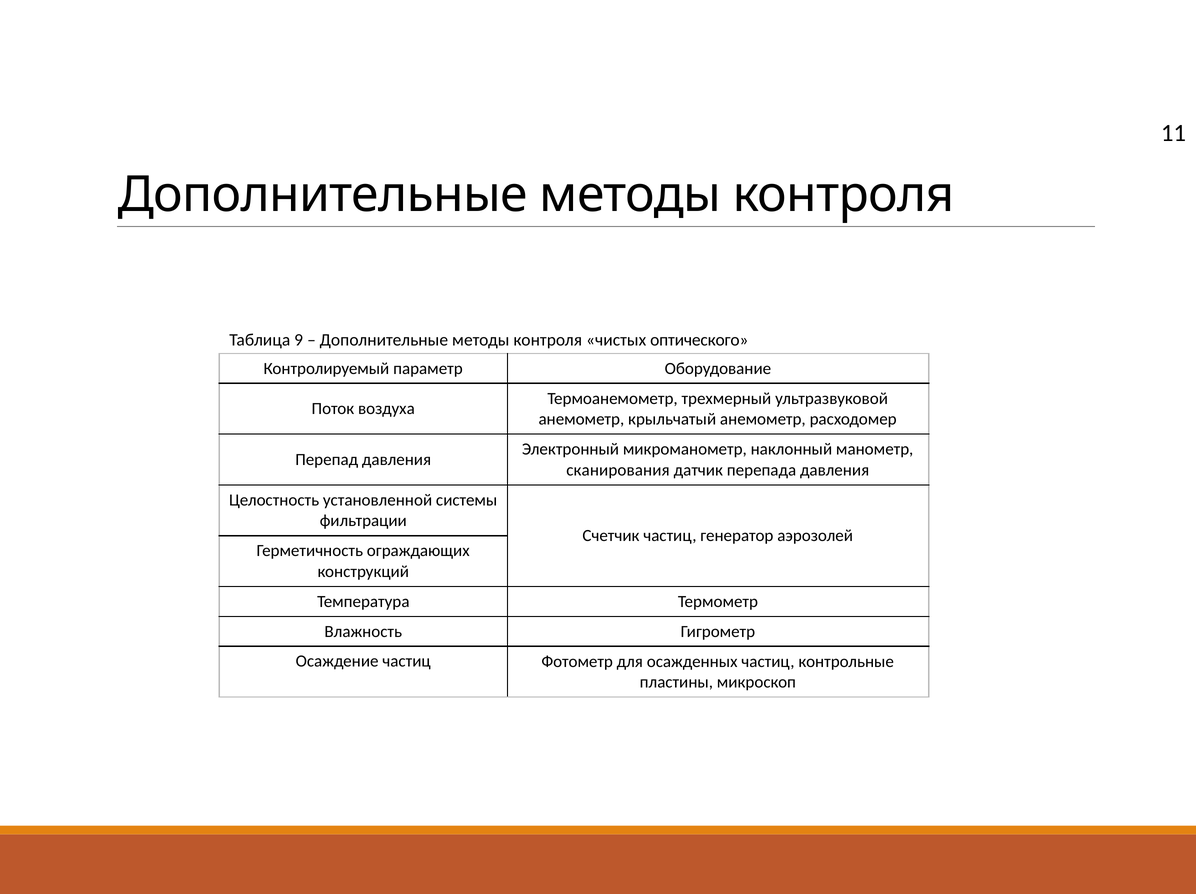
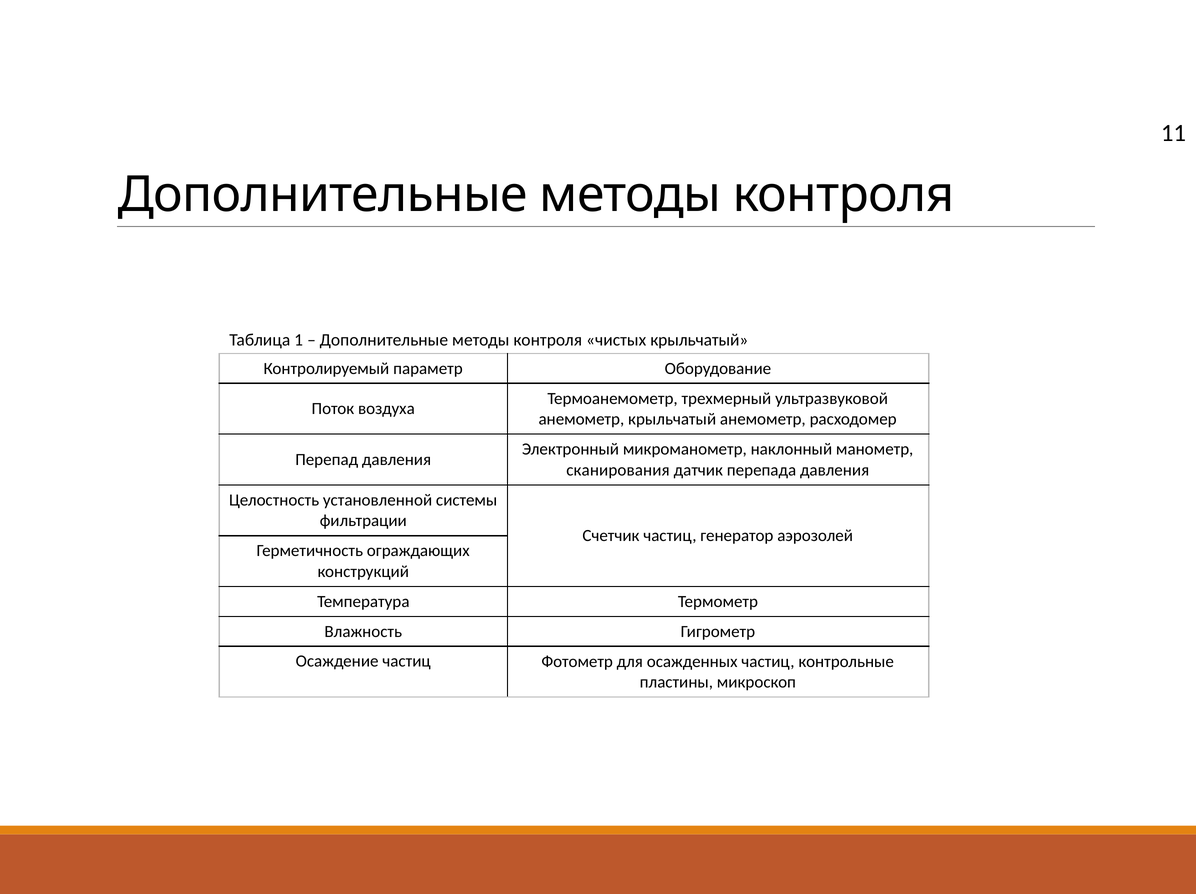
9: 9 -> 1 (299, 340)
чистых оптического: оптического -> крыльчатый (699, 340)
